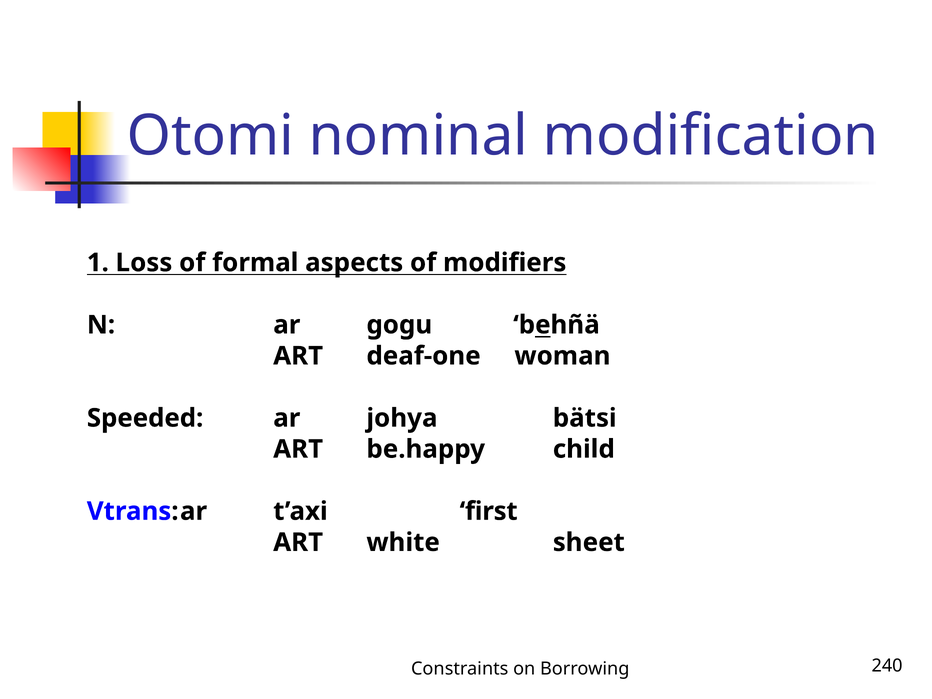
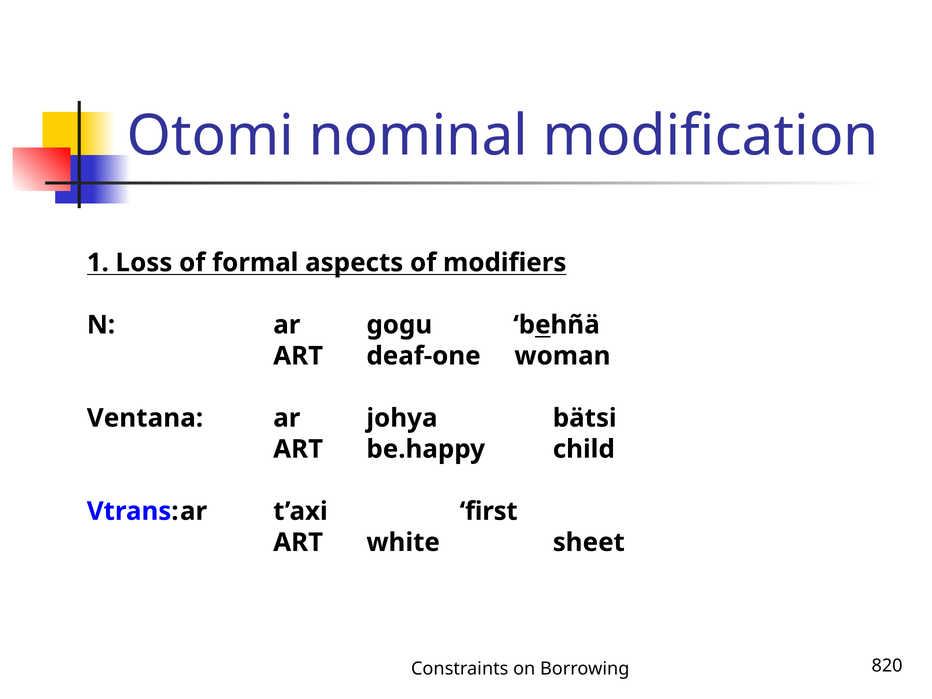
Speeded: Speeded -> Ventana (145, 418)
240: 240 -> 820 (887, 666)
